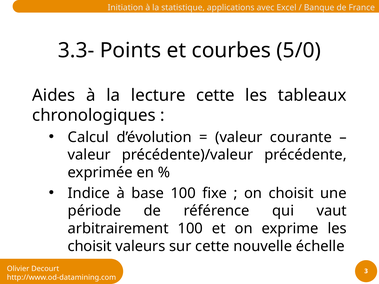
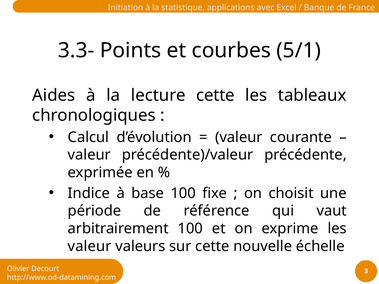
5/0: 5/0 -> 5/1 (299, 50)
choisit: choisit -> valeur (90, 246)
